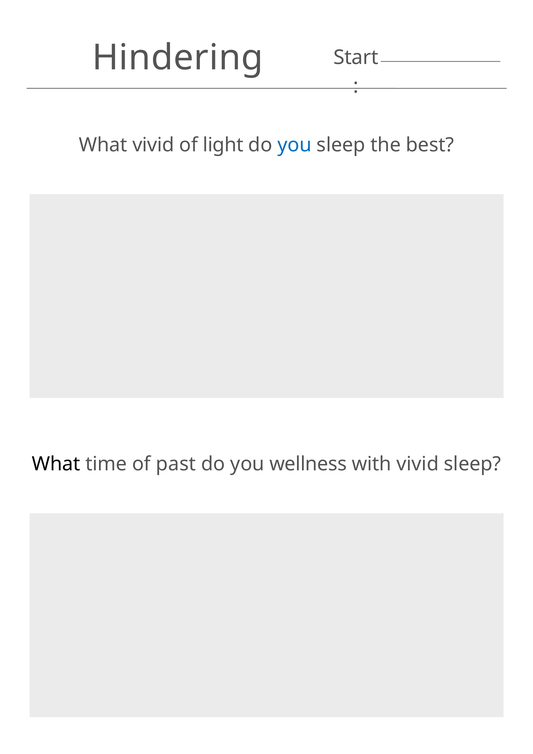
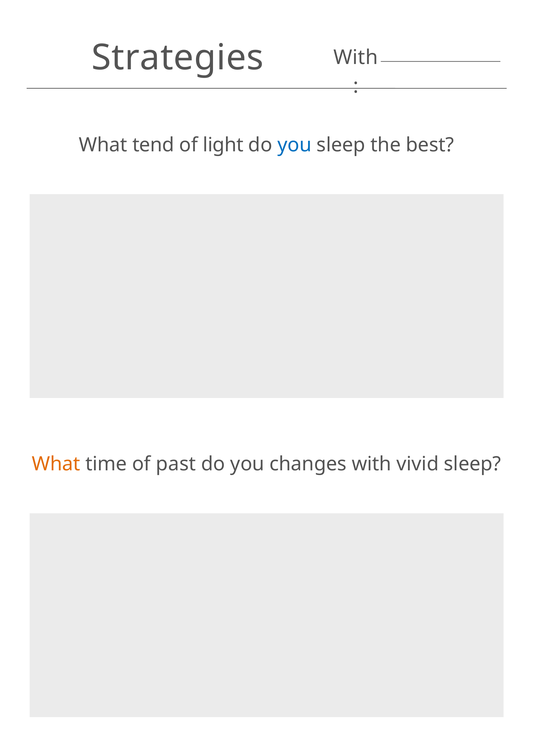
Hindering: Hindering -> Strategies (178, 58)
Start: Start -> With (356, 58)
What vivid: vivid -> tend (153, 145)
What colour: black -> orange (56, 464)
wellness: wellness -> changes (308, 464)
